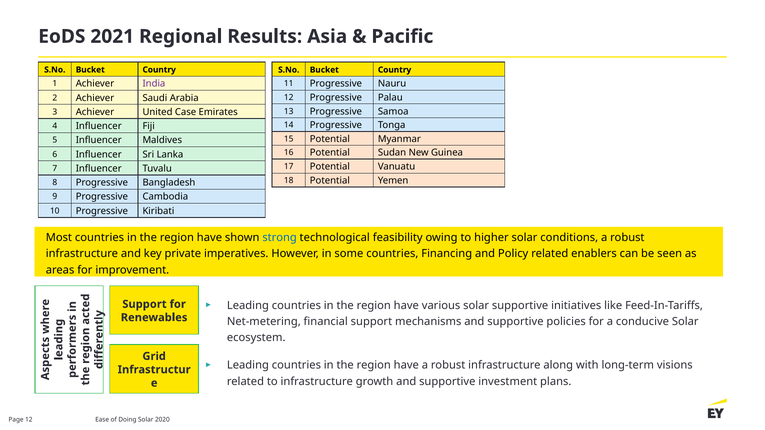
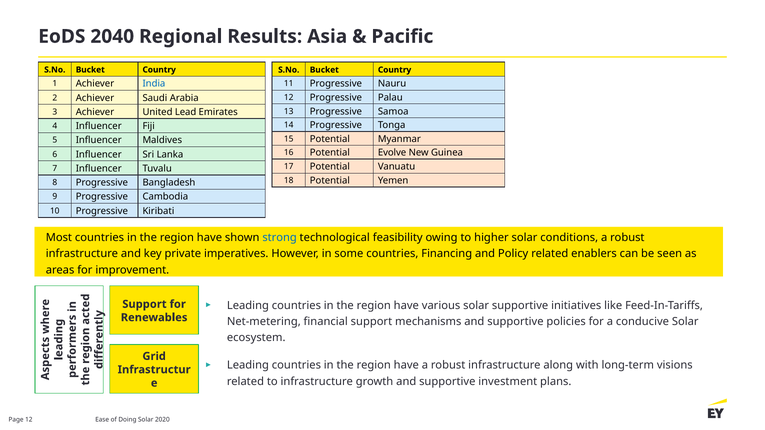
2021: 2021 -> 2040 (112, 36)
India colour: purple -> blue (154, 84)
Case: Case -> Lead (186, 112)
Sudan: Sudan -> Evolve (392, 153)
